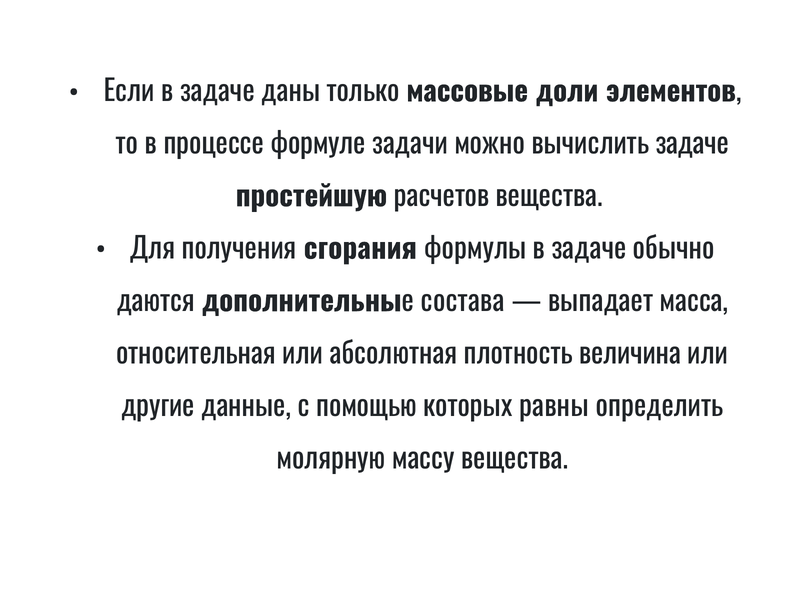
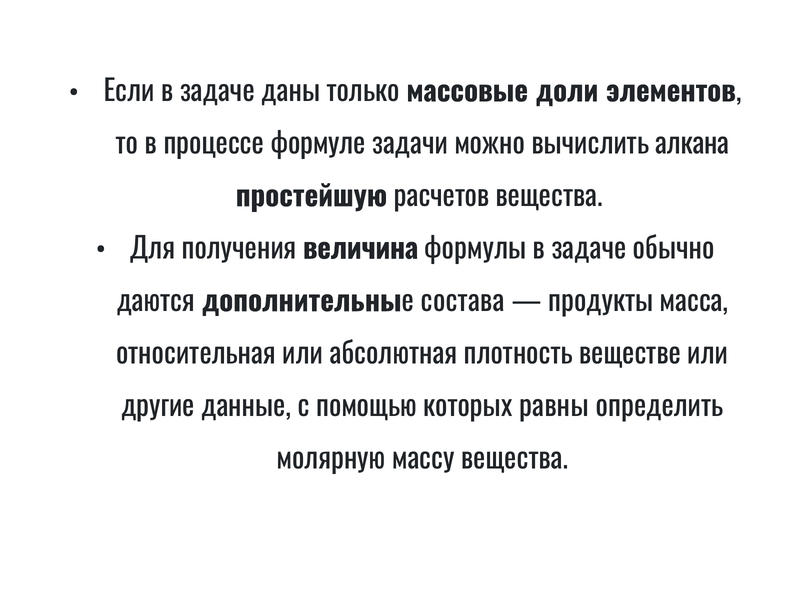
вычислить задаче: задаче -> алкана (692, 144)
сгорания: сгорания -> величина (361, 249)
выпадает: выпадает -> продукты (601, 302)
величина: величина -> веществе (630, 354)
